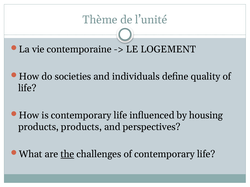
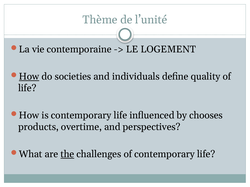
How underline: none -> present (29, 77)
housing: housing -> chooses (206, 116)
products products: products -> overtime (81, 127)
